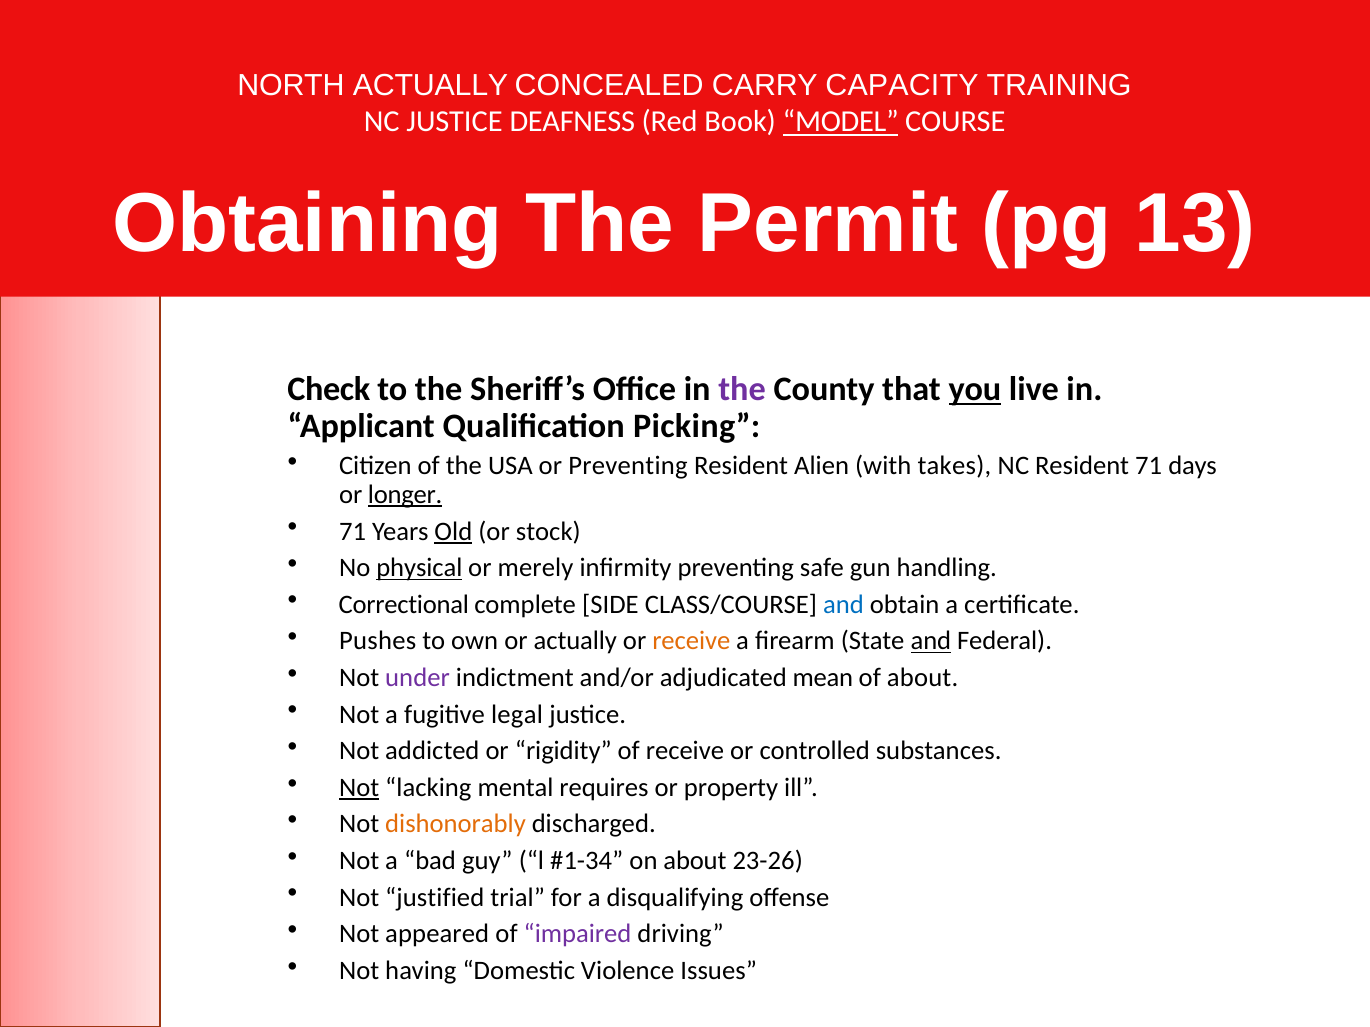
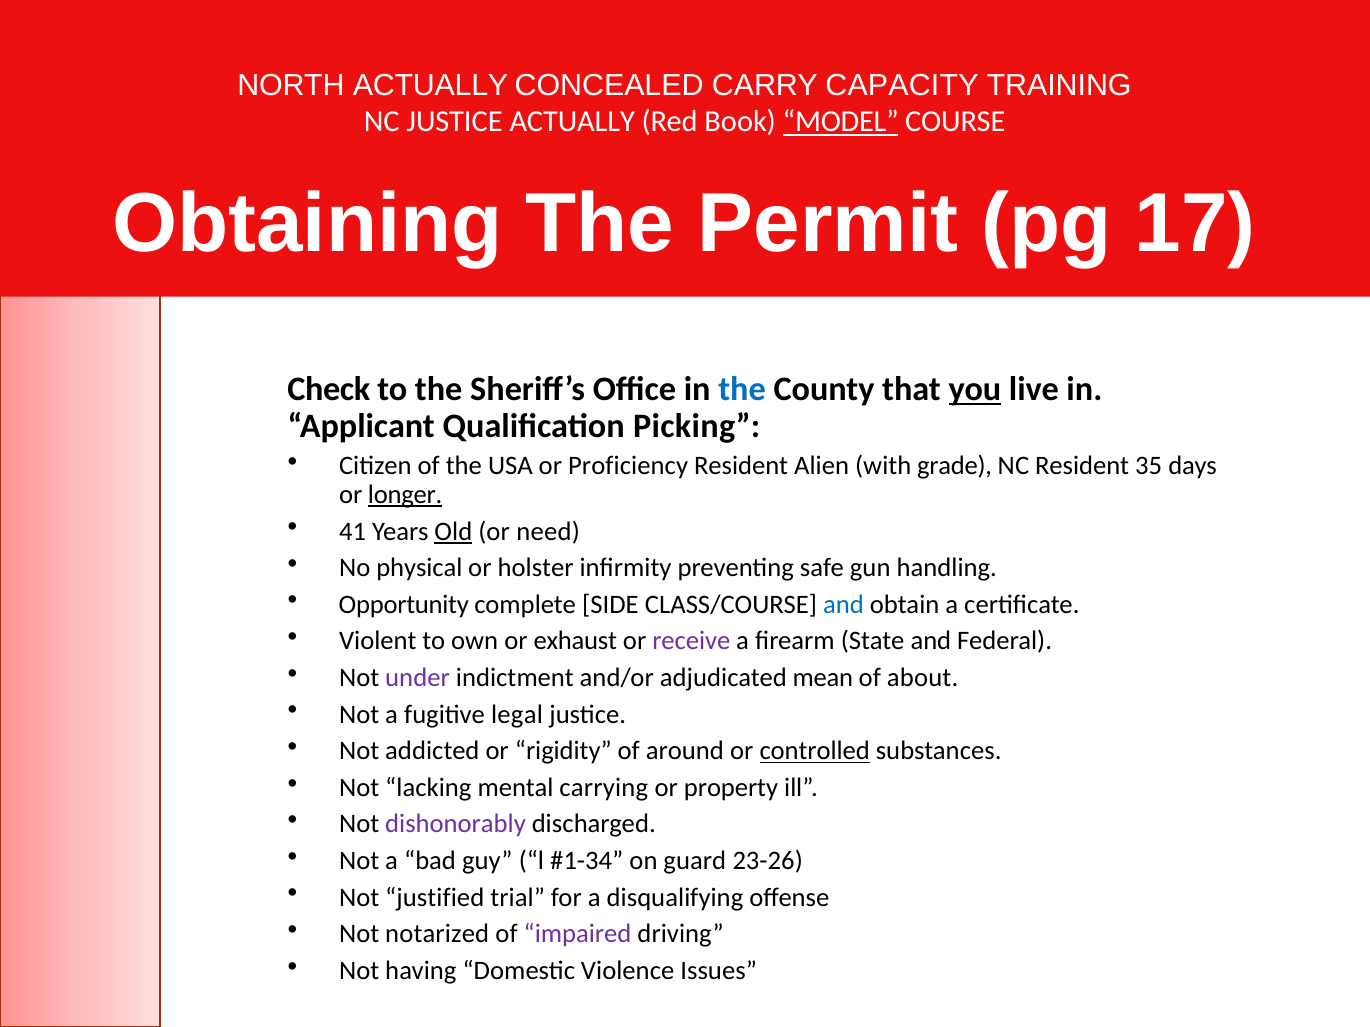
JUSTICE DEAFNESS: DEAFNESS -> ACTUALLY (572, 122)
13: 13 -> 17 (1195, 224)
the colour: purple -> blue (742, 389)
or Preventing: Preventing -> Proficiency (628, 466)
takes: takes -> grade (955, 466)
Resident 71: 71 -> 35 (1149, 466)
71: 71 -> 41 (353, 532)
stock: stock -> need (548, 532)
physical underline: present -> none (419, 568)
merely: merely -> holster (536, 568)
Correctional: Correctional -> Opportunity (404, 605)
Pushes: Pushes -> Violent (378, 641)
or actually: actually -> exhaust (575, 641)
receive colour: orange -> purple (691, 641)
and underline: present -> none (931, 641)
of receive: receive -> around (685, 751)
controlled underline: none -> present (815, 751)
Not underline: present -> none (359, 788)
requires: requires -> carrying (604, 788)
dishonorably colour: orange -> purple (456, 825)
on about: about -> guard (695, 861)
appeared: appeared -> notarized (437, 934)
